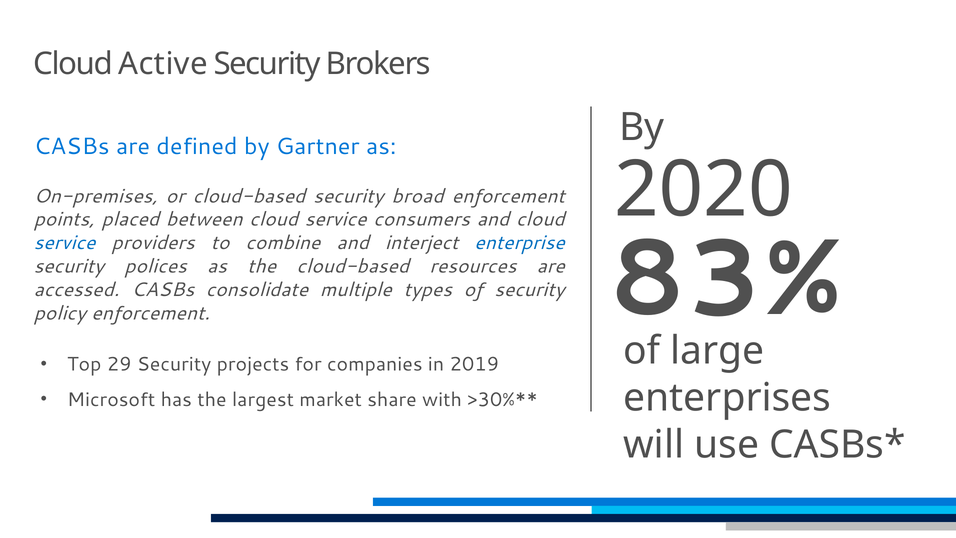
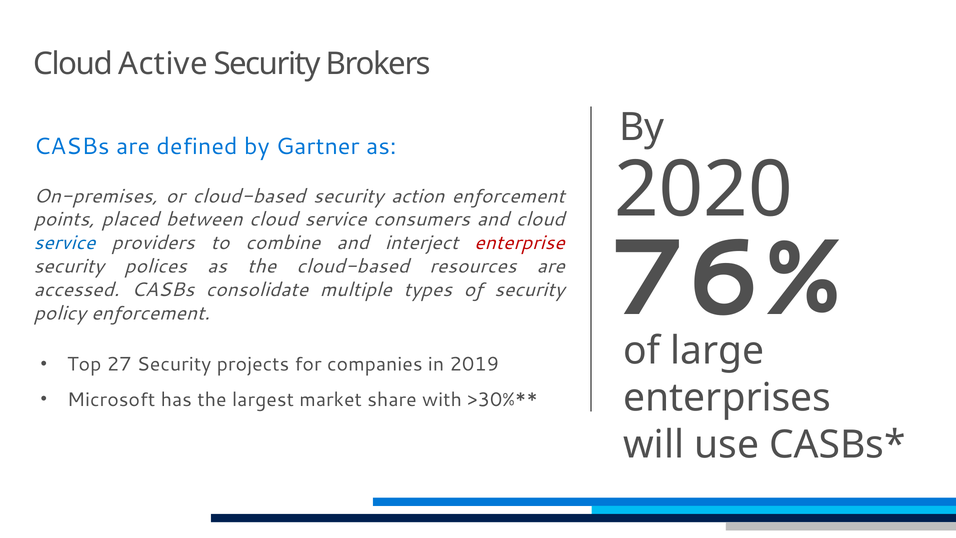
broad: broad -> action (418, 196)
enterprise colour: blue -> red (520, 243)
83%: 83% -> 76% (725, 279)
29: 29 -> 27 (119, 364)
